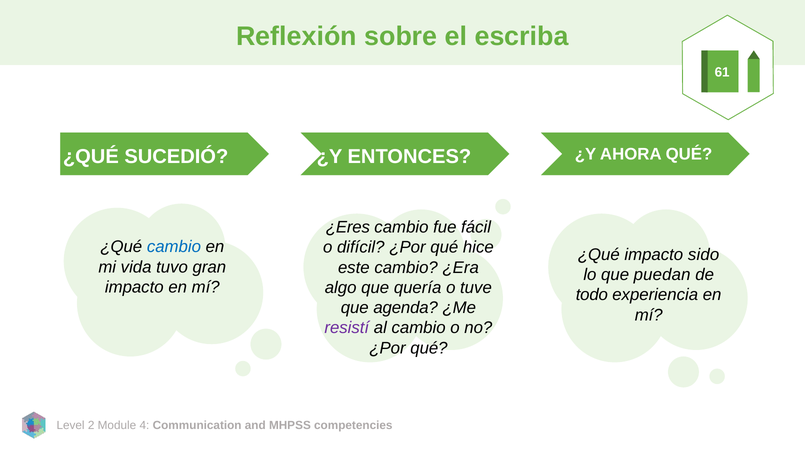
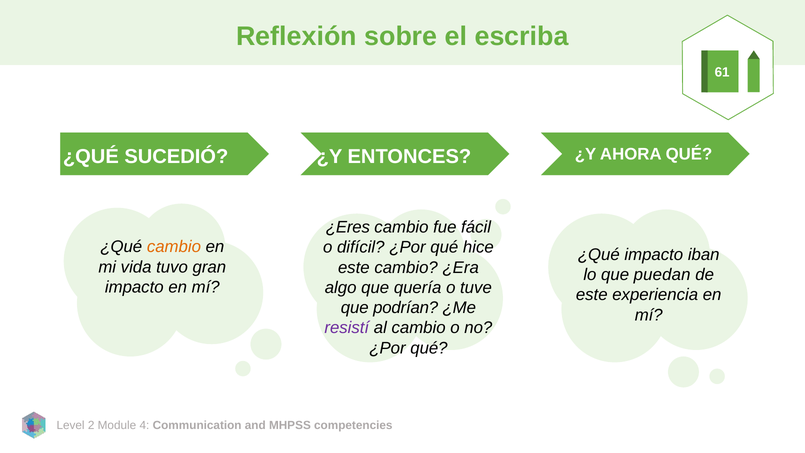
cambio colour: blue -> orange (174, 247)
sido: sido -> iban (704, 254)
todo: todo -> este (592, 295)
agenda: agenda -> podrían (406, 308)
